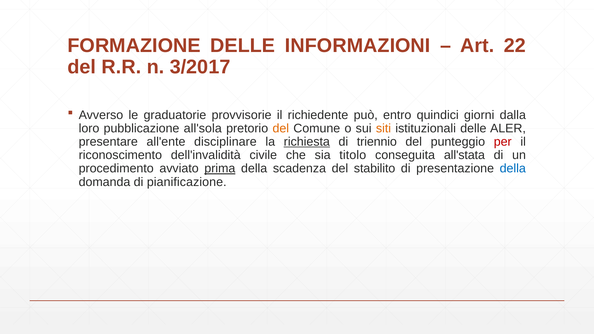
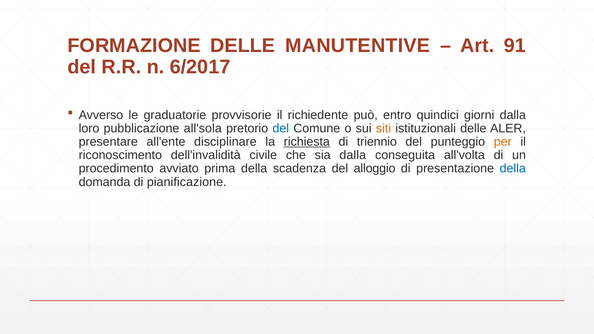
INFORMAZIONI: INFORMAZIONI -> MANUTENTIVE (358, 46)
22: 22 -> 91 (515, 46)
3/2017: 3/2017 -> 6/2017 (200, 67)
del colour: orange -> blue (281, 128)
per colour: red -> orange (503, 142)
sia titolo: titolo -> dalla (353, 155)
all'stata: all'stata -> all'volta (464, 155)
prima underline: present -> none (220, 169)
stabilito: stabilito -> alloggio (375, 169)
